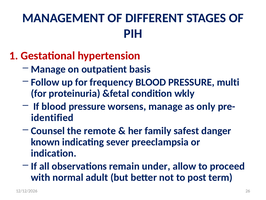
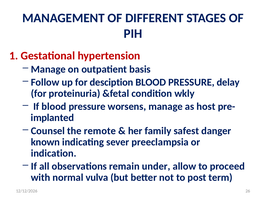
frequency: frequency -> desciption (112, 82)
multi: multi -> delay (228, 82)
only: only -> host (206, 106)
identified: identified -> implanted (52, 117)
adult: adult -> vulva (97, 177)
